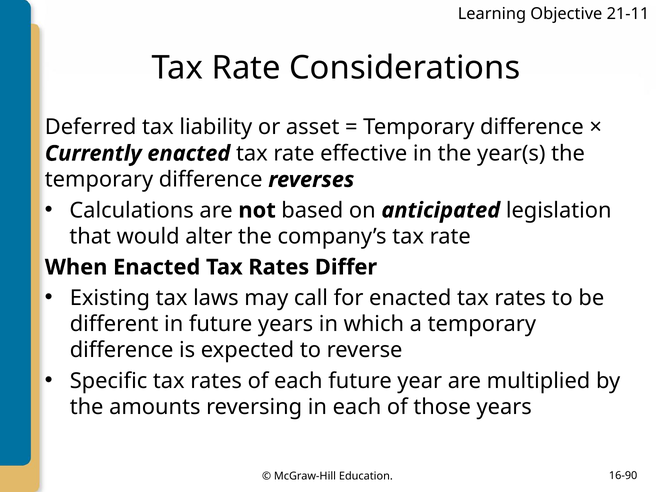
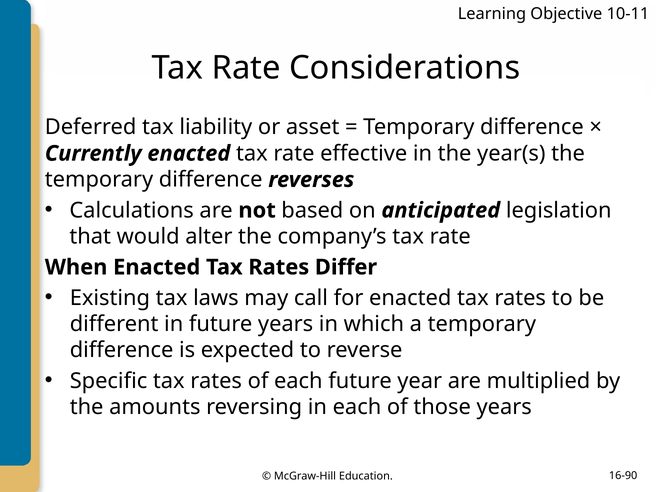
21-11: 21-11 -> 10-11 (628, 14)
